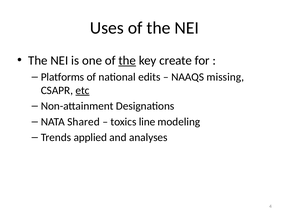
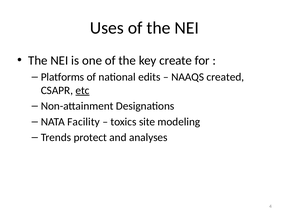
the underline: present -> none (127, 61)
missing: missing -> created (225, 77)
Shared: Shared -> Facility (84, 122)
line: line -> site (147, 122)
applied: applied -> protect (90, 138)
